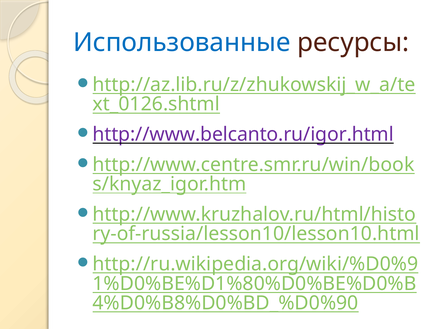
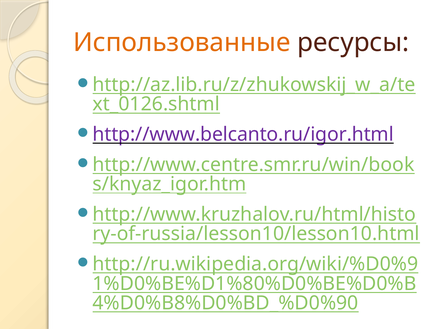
Использованные colour: blue -> orange (182, 42)
